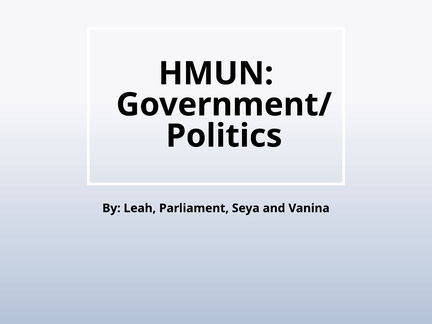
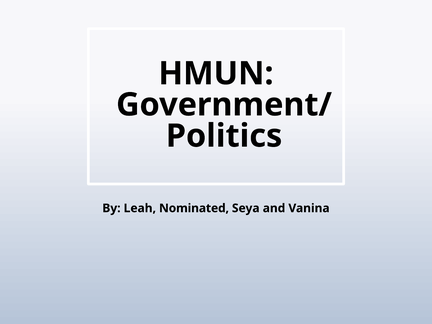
Parliament: Parliament -> Nominated (194, 208)
